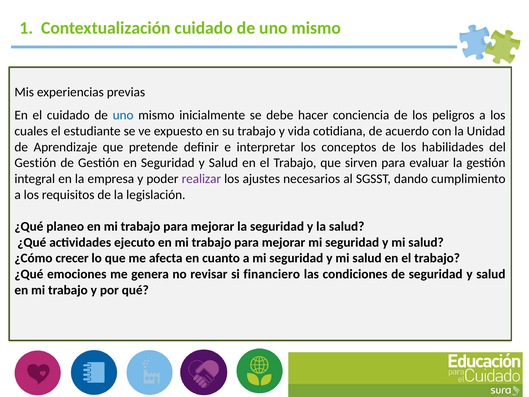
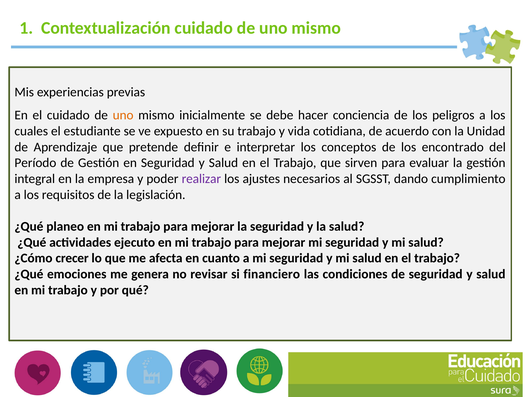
uno colour: blue -> orange (123, 115)
habilidades: habilidades -> encontrado (453, 147)
Gestión: Gestión -> Período (35, 163)
